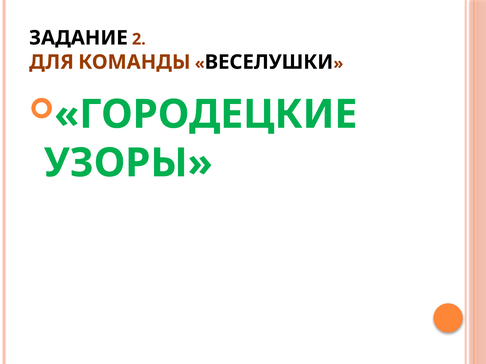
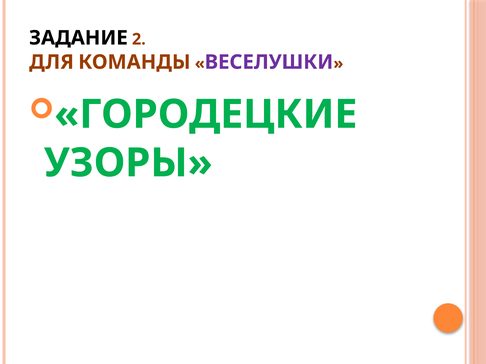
ВЕСЕЛУШКИ colour: black -> purple (269, 62)
